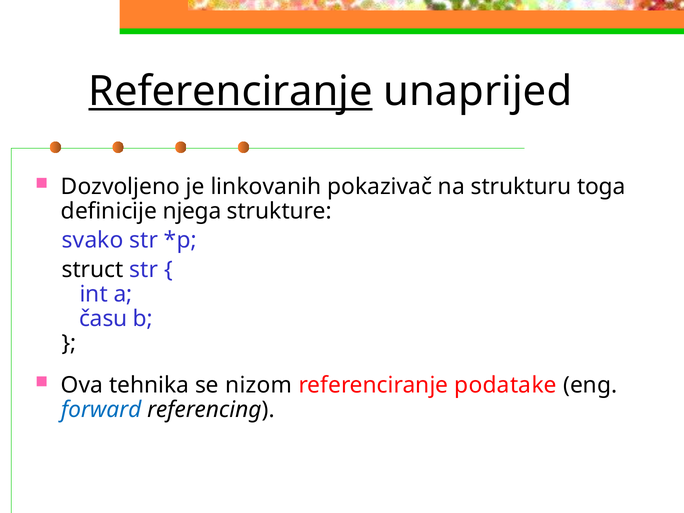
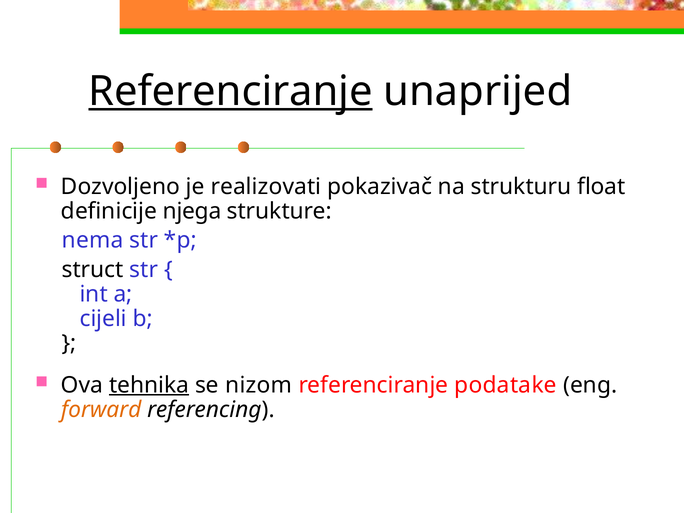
linkovanih: linkovanih -> realizovati (266, 187)
toga: toga -> float (601, 187)
svako: svako -> nema (93, 240)
času: času -> cijeli (103, 319)
tehnika underline: none -> present (149, 385)
forward colour: blue -> orange (101, 410)
